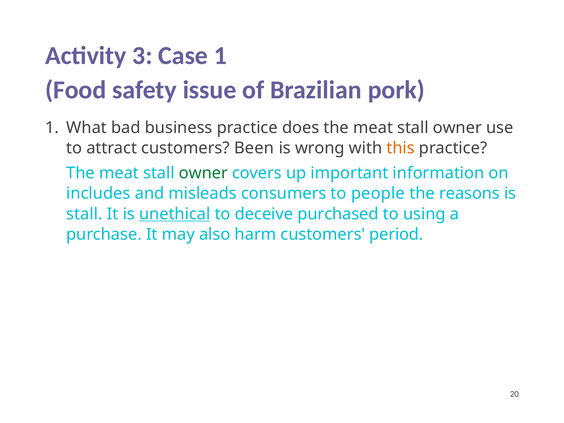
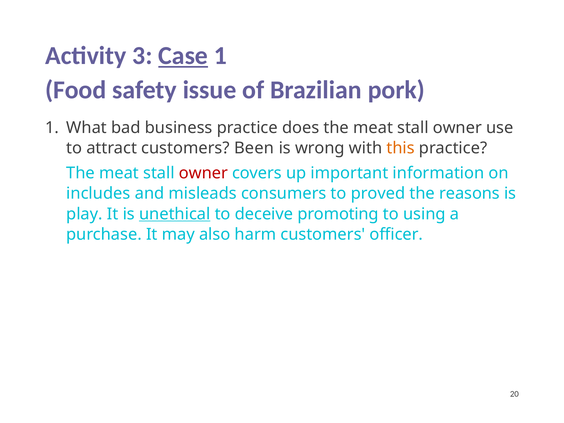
Case underline: none -> present (183, 56)
owner colour: green -> red (203, 173)
people: people -> proved (378, 194)
stall: stall -> play (84, 214)
purchased: purchased -> promoting (338, 214)
period: period -> officer (396, 234)
